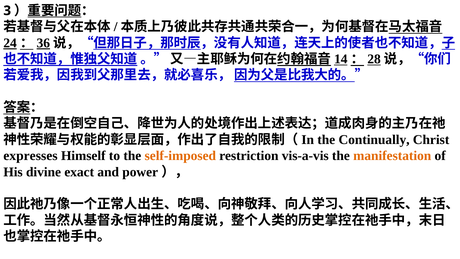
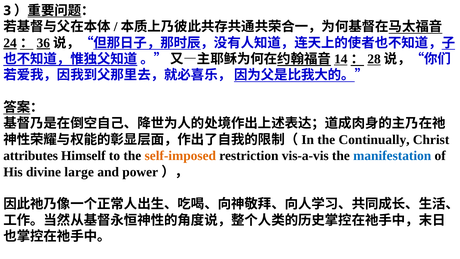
expresses: expresses -> attributes (31, 156)
manifestation colour: orange -> blue (392, 156)
exact: exact -> large (79, 172)
